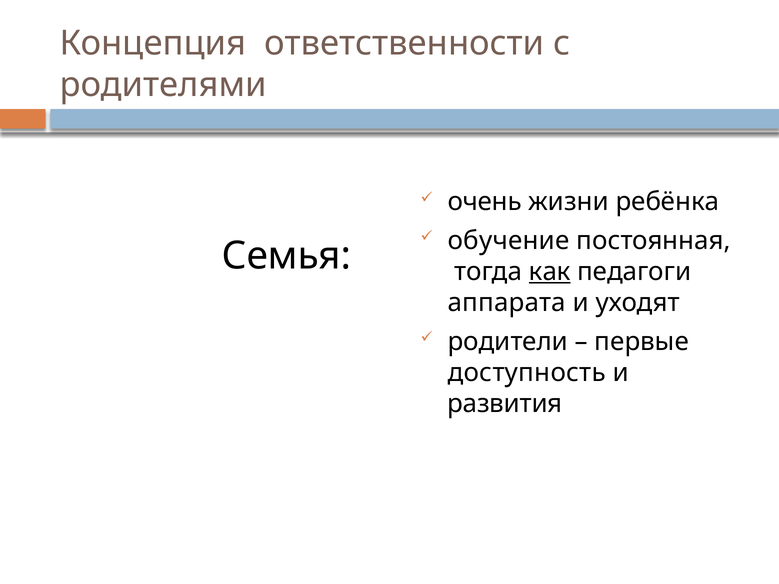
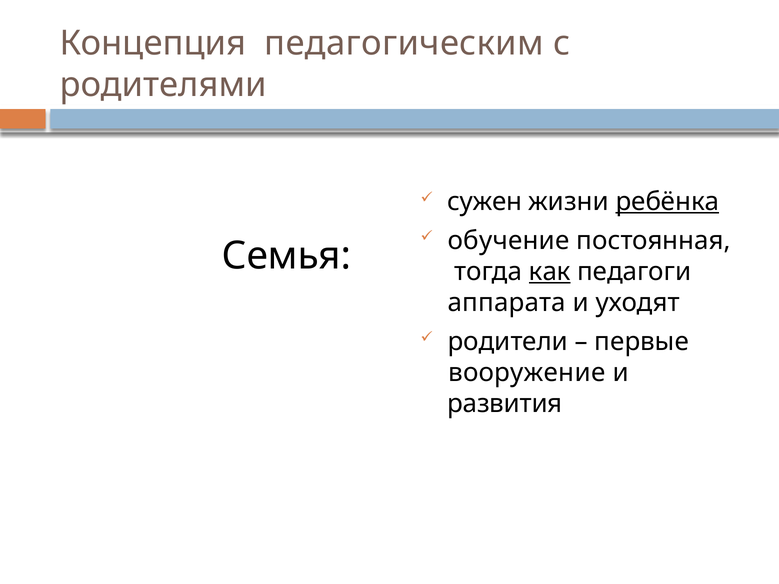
ответственности: ответственности -> педагогическим (404, 43)
очень: очень -> сужен (485, 202)
ребёнка underline: none -> present (667, 202)
доступность: доступность -> вооружение (527, 373)
